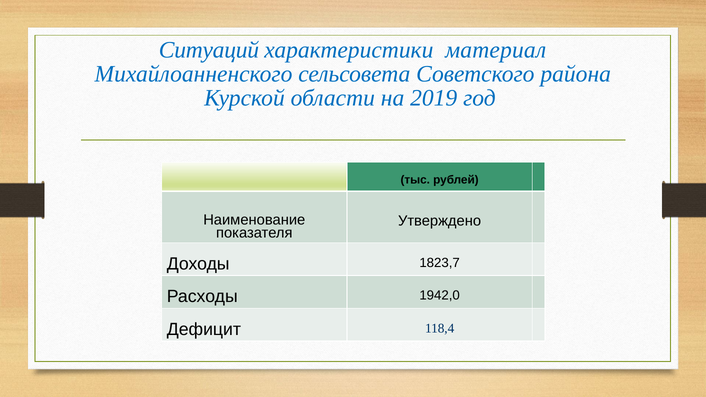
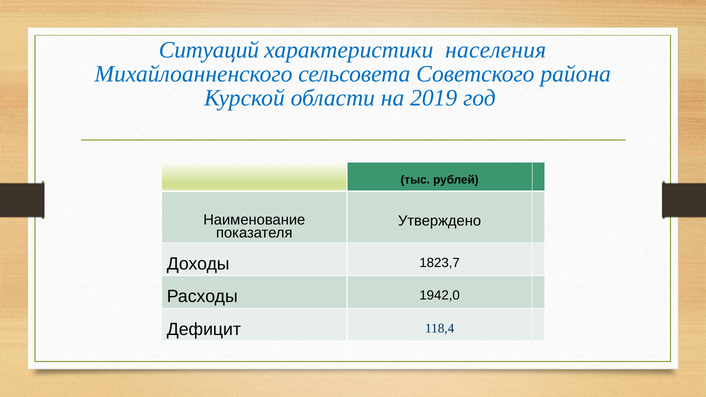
материал: материал -> населения (496, 50)
